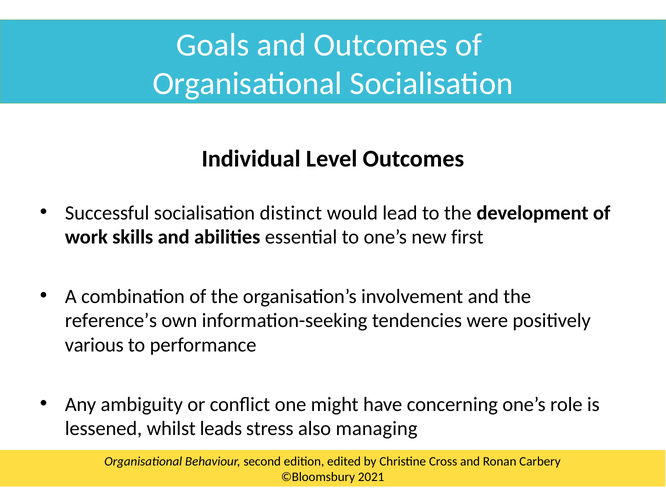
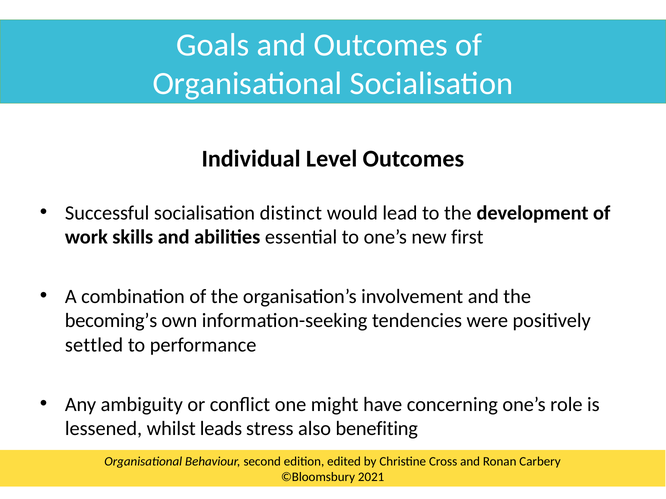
reference’s: reference’s -> becoming’s (111, 321)
various: various -> settled (94, 346)
managing: managing -> benefiting (377, 429)
